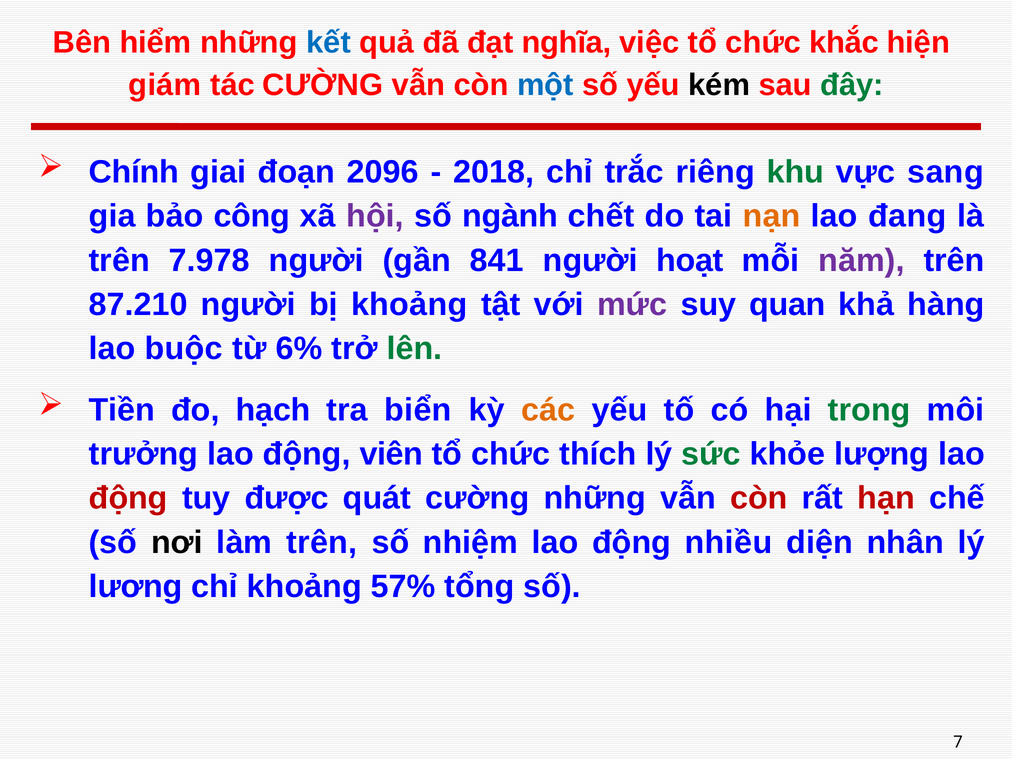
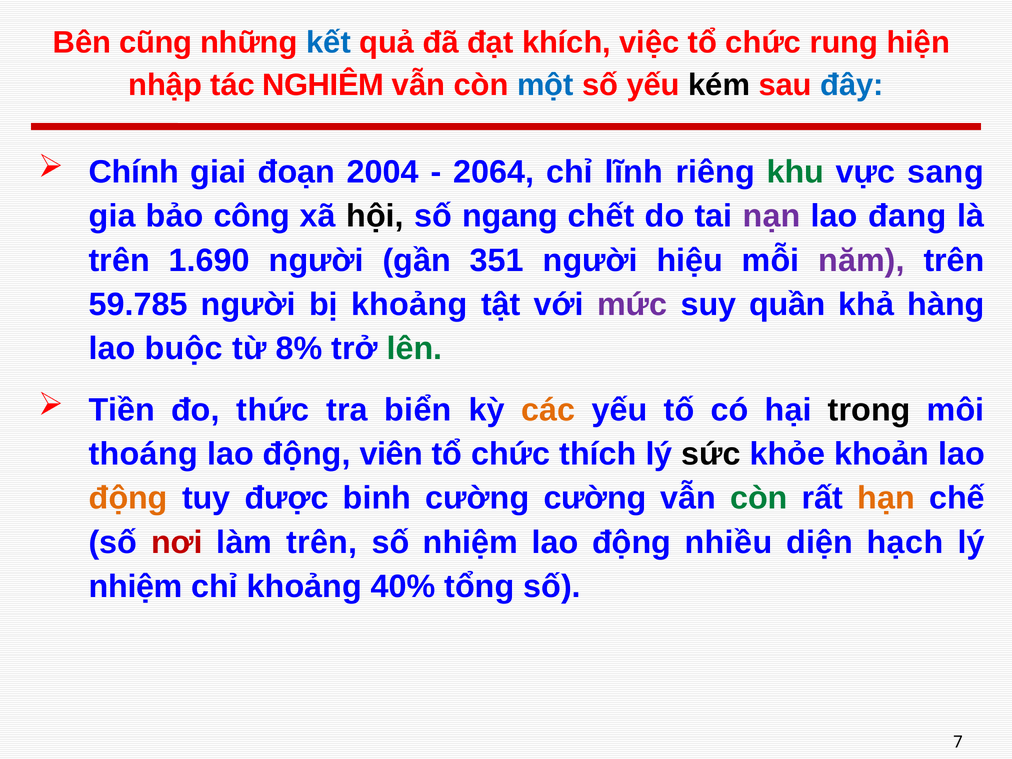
hiểm: hiểm -> cũng (156, 43)
nghĩa: nghĩa -> khích (566, 43)
khắc: khắc -> rung (844, 43)
giám: giám -> nhập (165, 85)
tác CƯỜNG: CƯỜNG -> NGHIÊM (323, 85)
đây colour: green -> blue (852, 85)
2096: 2096 -> 2004 (383, 172)
2018: 2018 -> 2064 (494, 172)
trắc: trắc -> lĩnh (634, 172)
hội colour: purple -> black (375, 216)
ngành: ngành -> ngang (510, 216)
nạn colour: orange -> purple (772, 216)
7.978: 7.978 -> 1.690 (209, 260)
841: 841 -> 351 (497, 260)
hoạt: hoạt -> hiệu (690, 260)
87.210: 87.210 -> 59.785 (138, 305)
quan: quan -> quần (788, 305)
6%: 6% -> 8% (299, 349)
hạch: hạch -> thức (273, 410)
trong colour: green -> black (869, 410)
trưởng: trưởng -> thoáng (143, 454)
sức colour: green -> black (711, 454)
lượng: lượng -> khoản (882, 454)
động colour: red -> orange (128, 498)
quát: quát -> binh (377, 498)
cường những: những -> cường (595, 498)
còn colour: red -> green (759, 498)
hạn colour: red -> orange (886, 498)
nơi colour: black -> red (177, 542)
nhân: nhân -> hạch (905, 542)
lương: lương -> nhiệm (136, 587)
57%: 57% -> 40% (403, 587)
